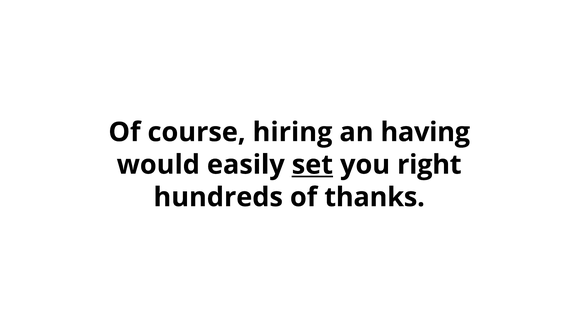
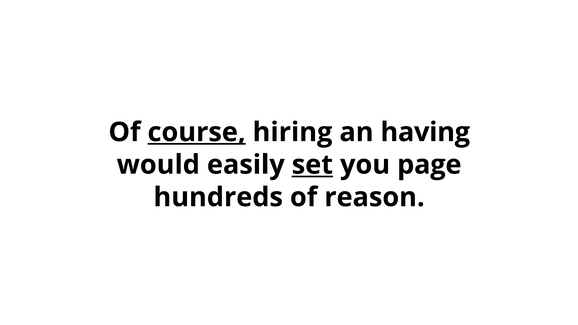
course underline: none -> present (197, 132)
right: right -> page (429, 165)
thanks: thanks -> reason (374, 197)
